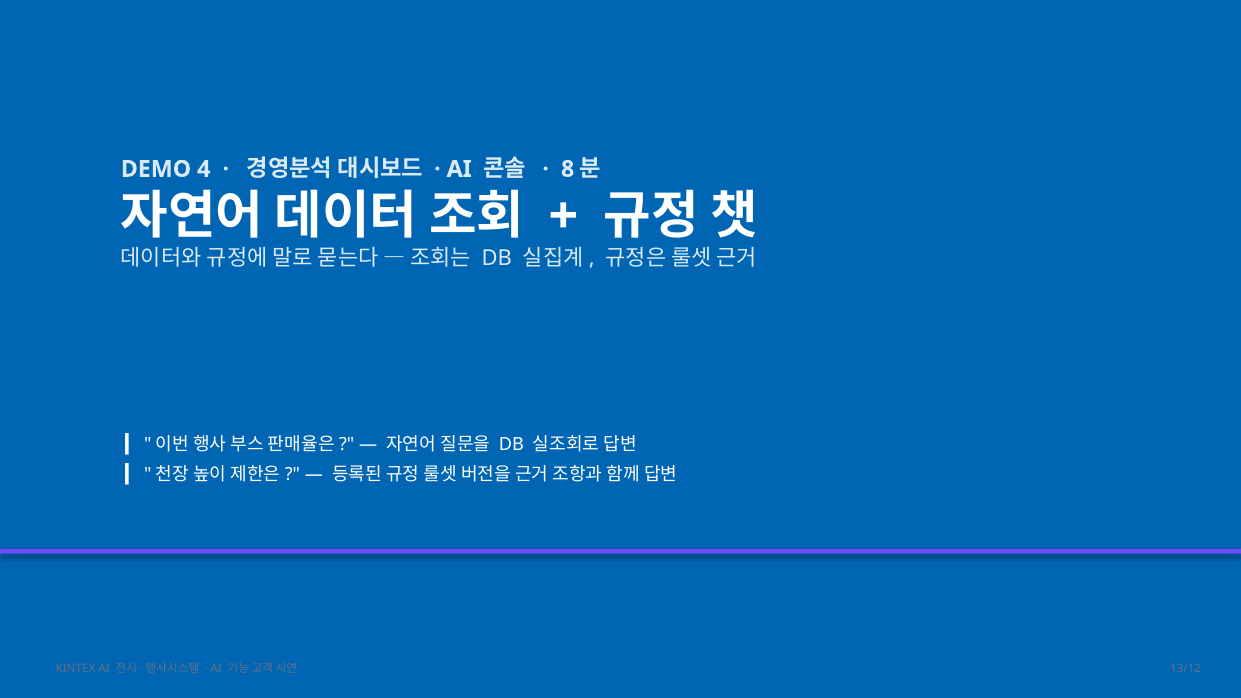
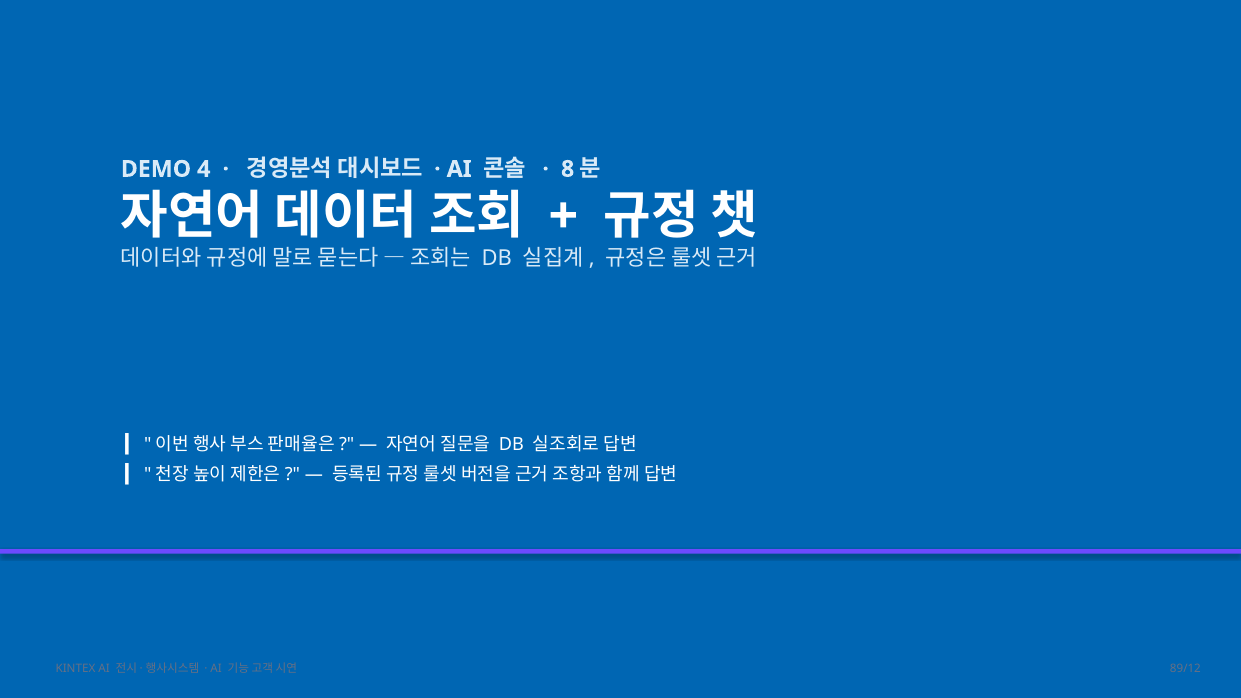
13/12: 13/12 -> 89/12 (1185, 669)
